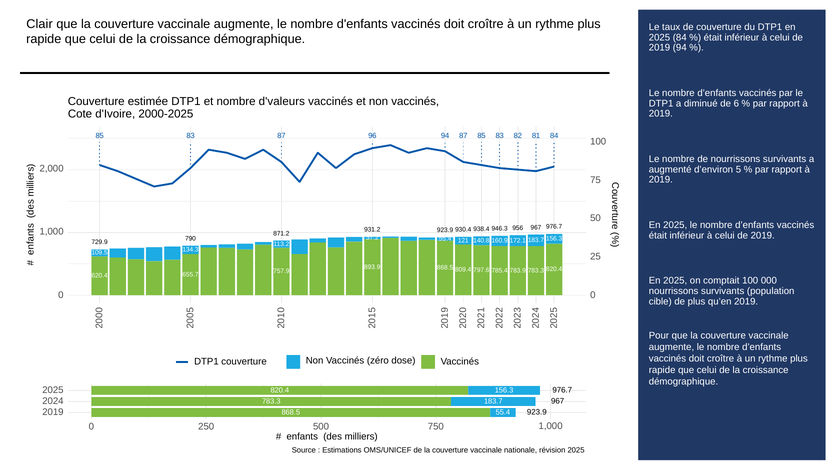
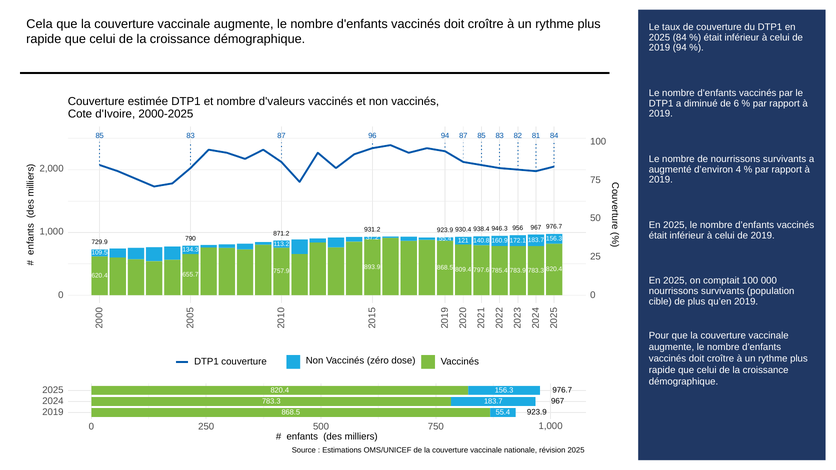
Clair: Clair -> Cela (40, 24)
d’environ 5: 5 -> 4 (738, 169)
